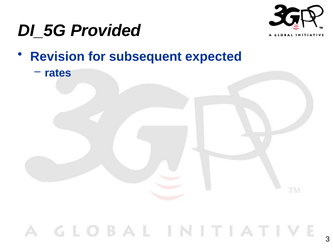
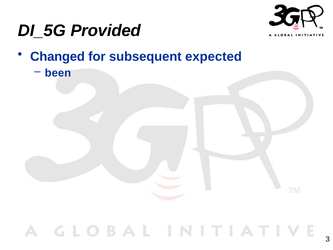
Revision: Revision -> Changed (57, 56)
rates: rates -> been (58, 73)
